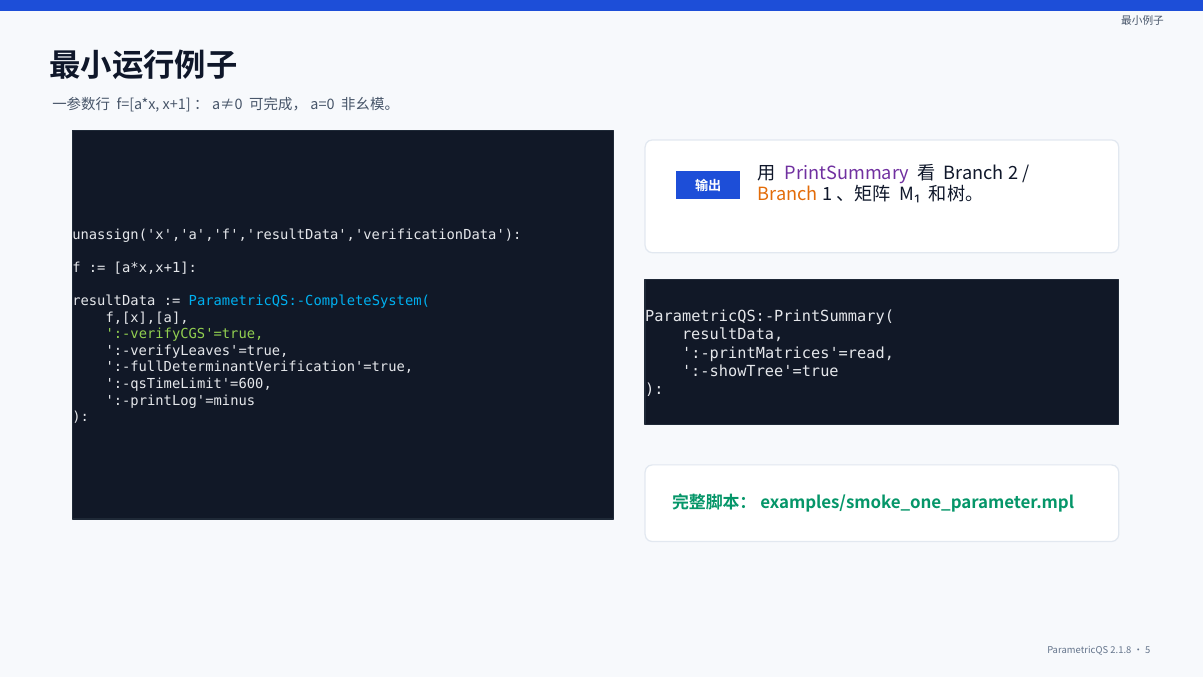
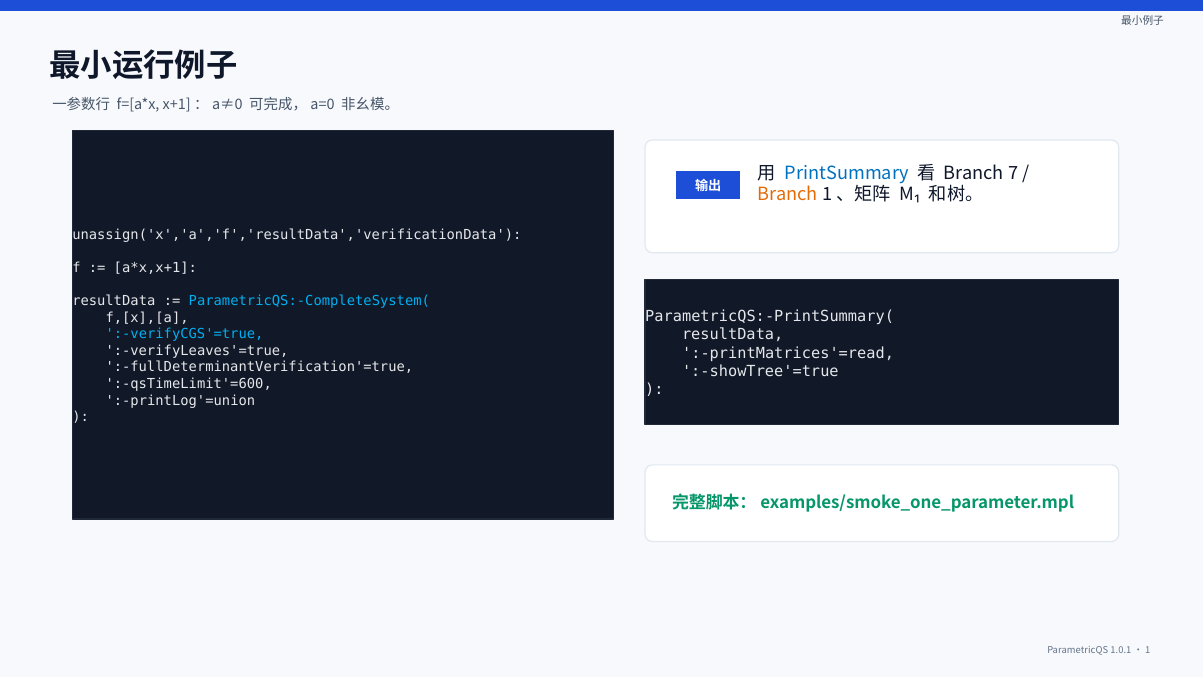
PrintSummary colour: purple -> blue (847, 173)
2: 2 -> 7 (1013, 173)
:-verifyCGS'=true colour: light green -> light blue (184, 334)
:-printLog'=minus: :-printLog'=minus -> :-printLog'=union (180, 400)
2.1.8: 2.1.8 -> 1.0.1 (1121, 650)
5: 5 -> 1 (1148, 650)
